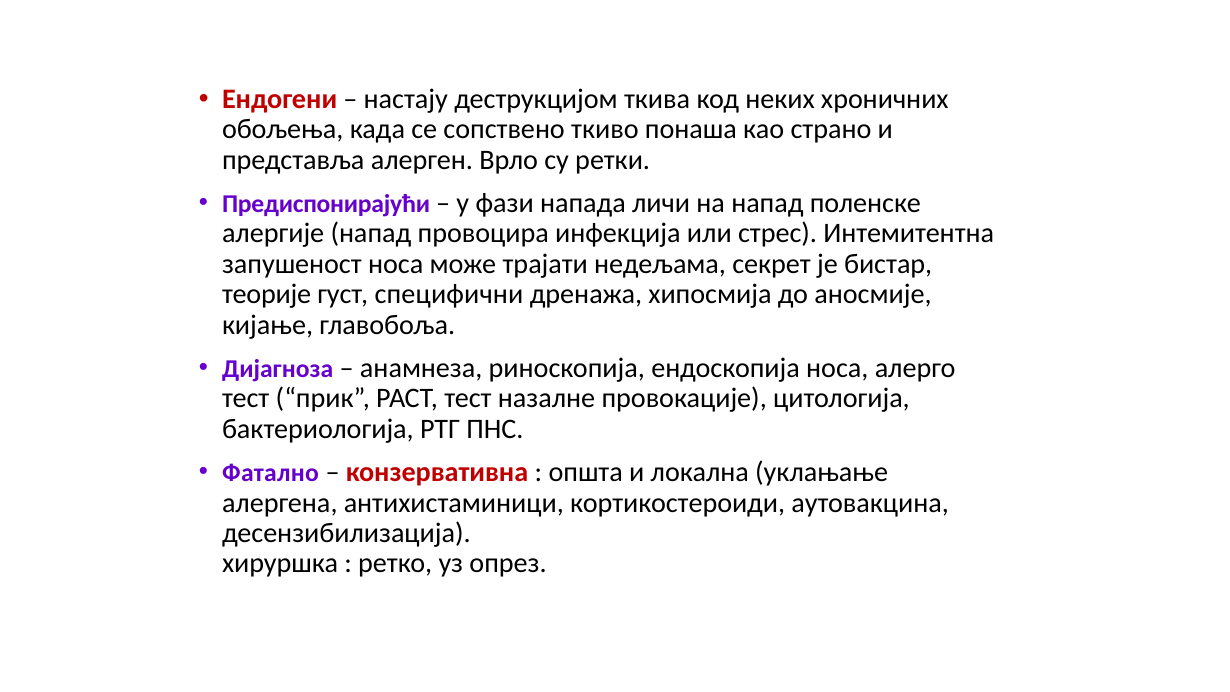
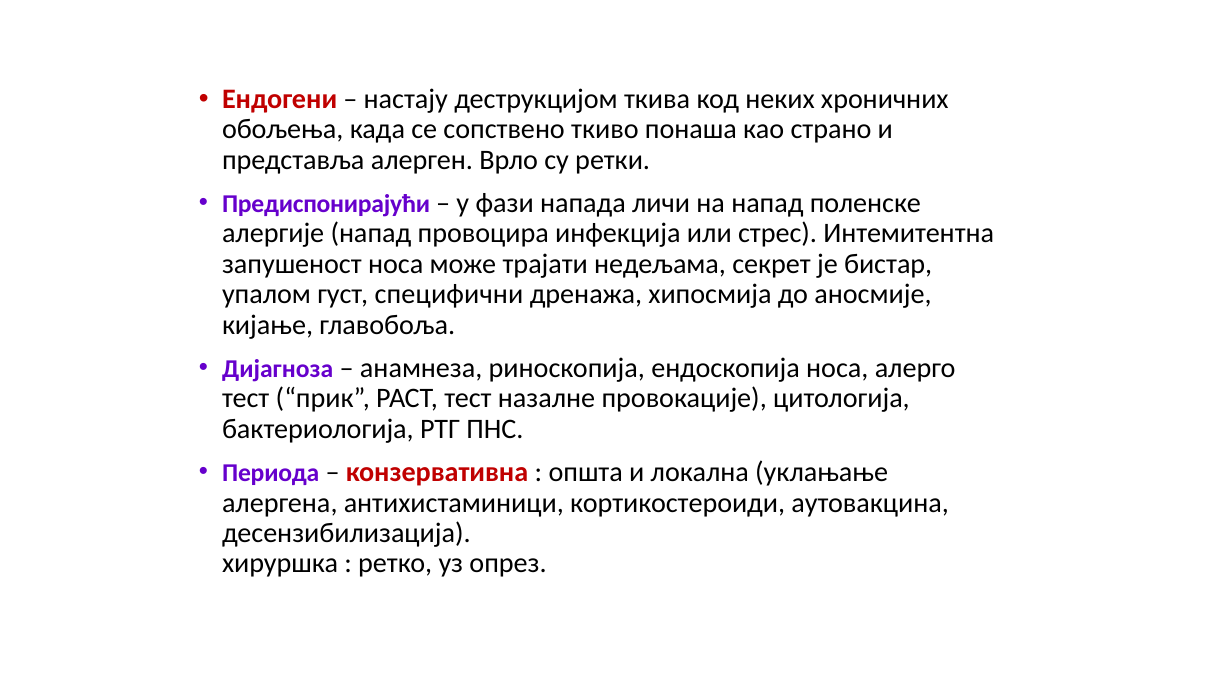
теорије: теорије -> упалом (266, 294)
Фатално: Фатално -> Периода (271, 473)
